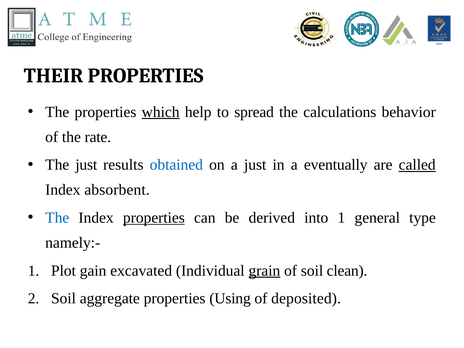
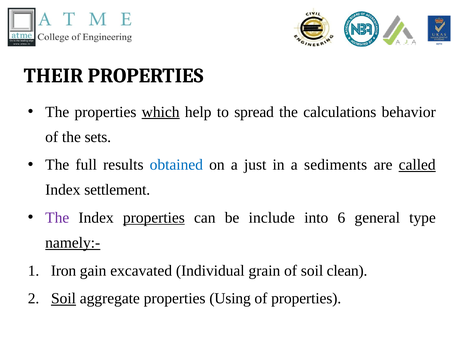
rate: rate -> sets (98, 137)
The just: just -> full (86, 165)
eventually: eventually -> sediments (336, 165)
absorbent: absorbent -> settlement (117, 190)
The colour: blue -> purple (57, 218)
derived: derived -> include (272, 218)
into 1: 1 -> 6 (341, 218)
namely:- underline: none -> present (73, 243)
Plot: Plot -> Iron (64, 271)
grain underline: present -> none (264, 271)
Soil underline: none -> present (63, 298)
of deposited: deposited -> properties (306, 298)
